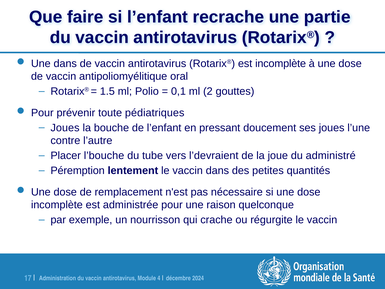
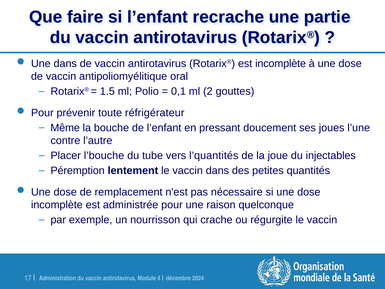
pédiatriques: pédiatriques -> réfrigérateur (155, 113)
Joues: Joues -> Même (65, 128)
l’devraient: l’devraient -> l’quantités (214, 155)
administré: administré -> injectables (331, 155)
